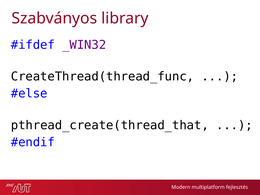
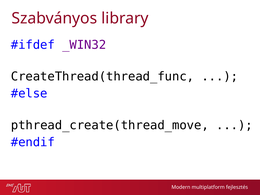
pthread_create(thread_that: pthread_create(thread_that -> pthread_create(thread_move (110, 125)
